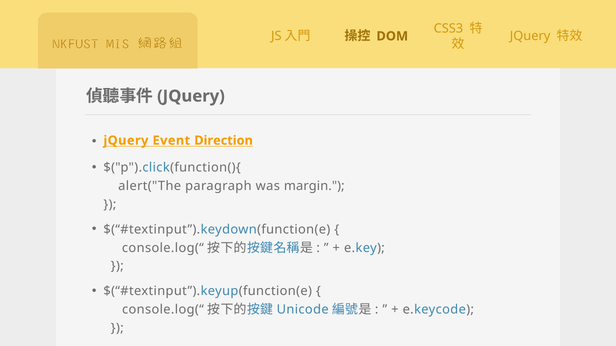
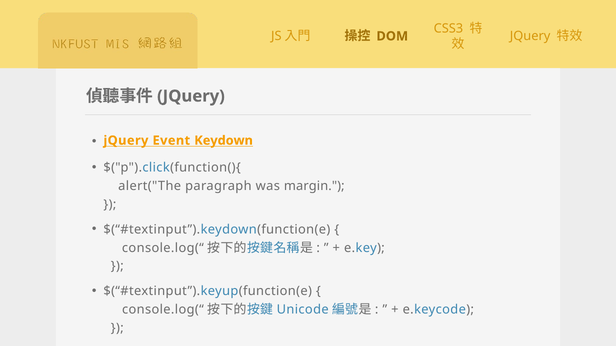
Direction: Direction -> Keydown (224, 141)
